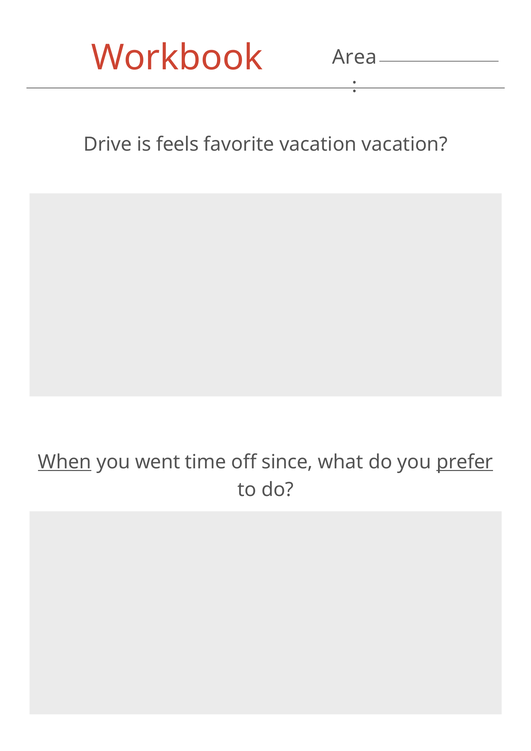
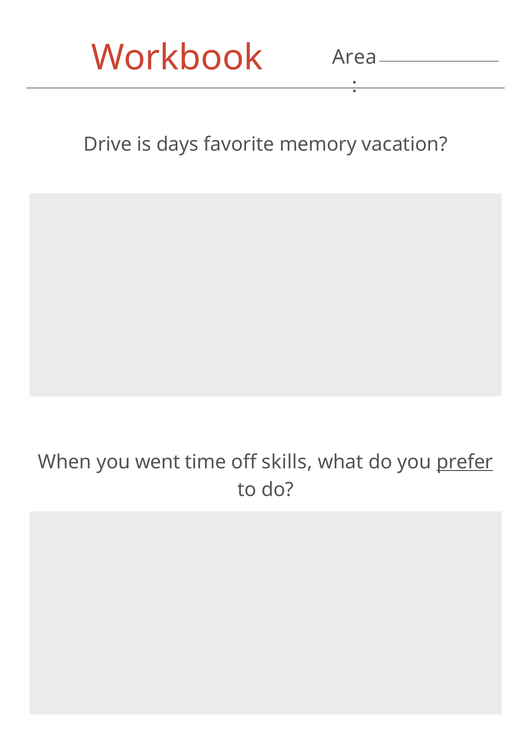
feels: feels -> days (177, 144)
favorite vacation: vacation -> memory (318, 144)
When underline: present -> none (65, 462)
since: since -> skills (287, 462)
